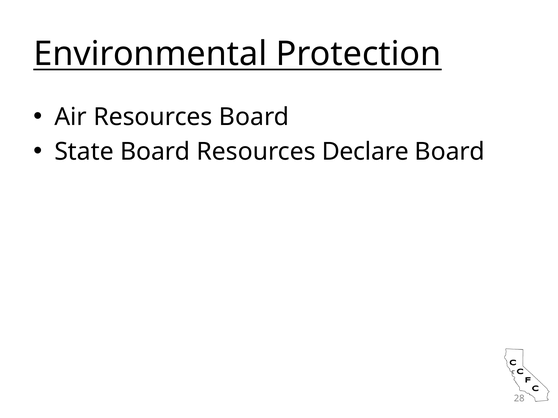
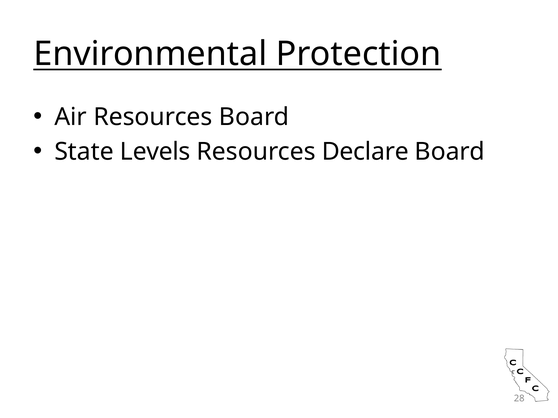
State Board: Board -> Levels (155, 152)
